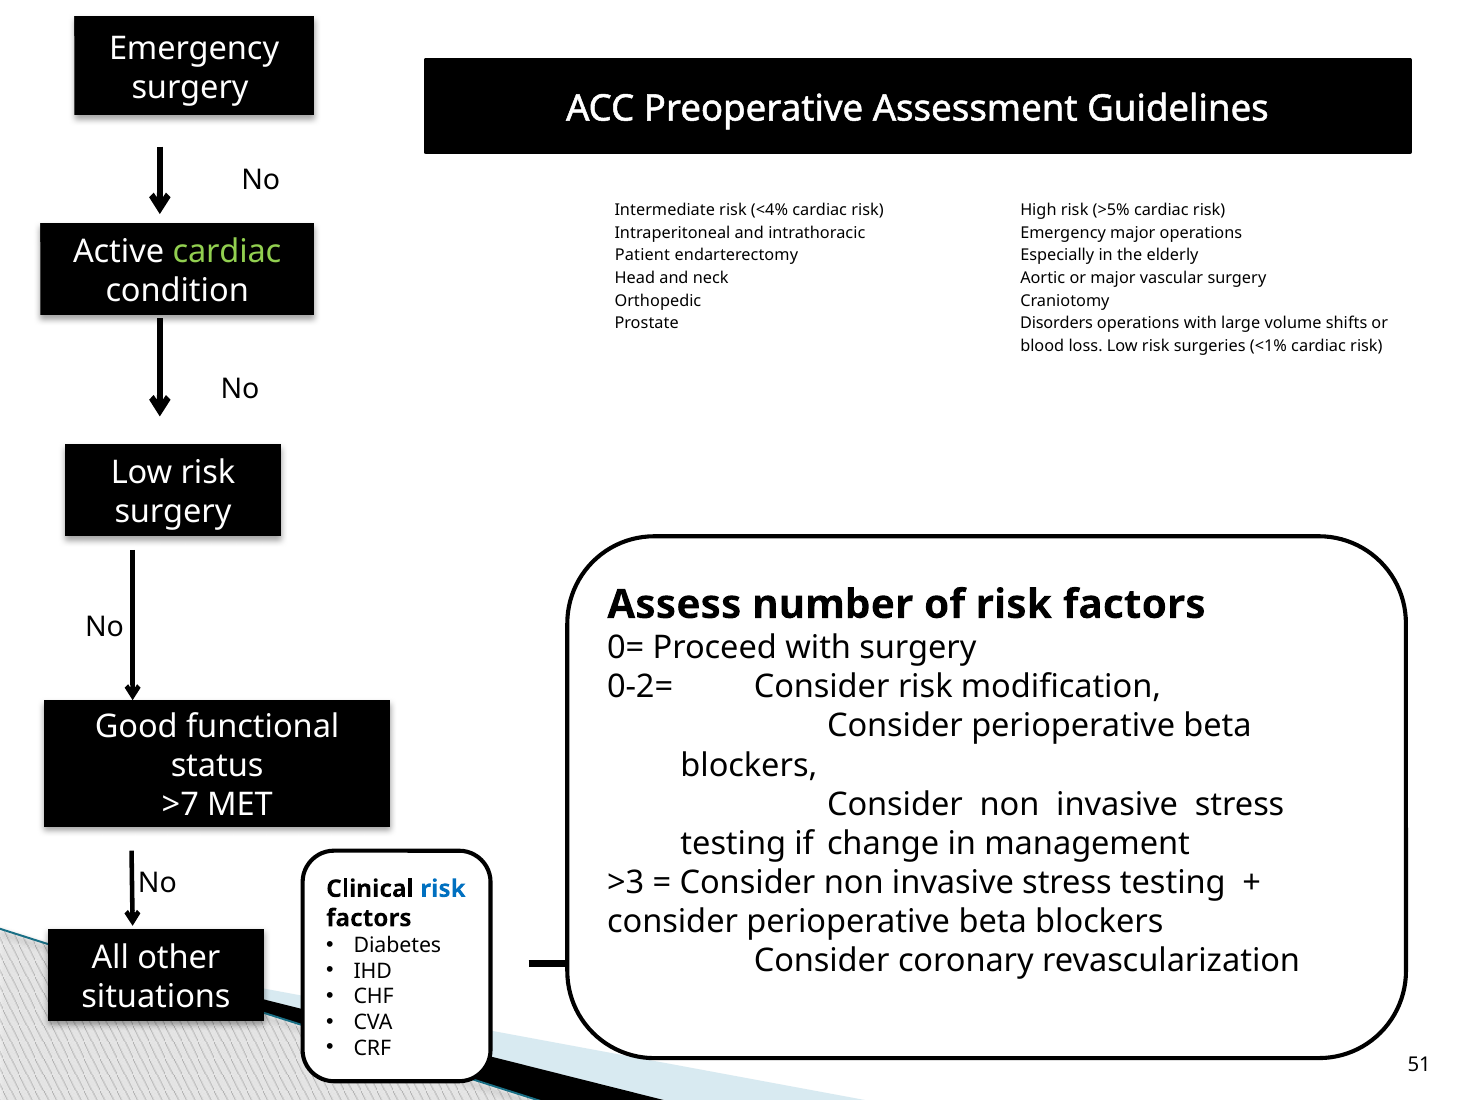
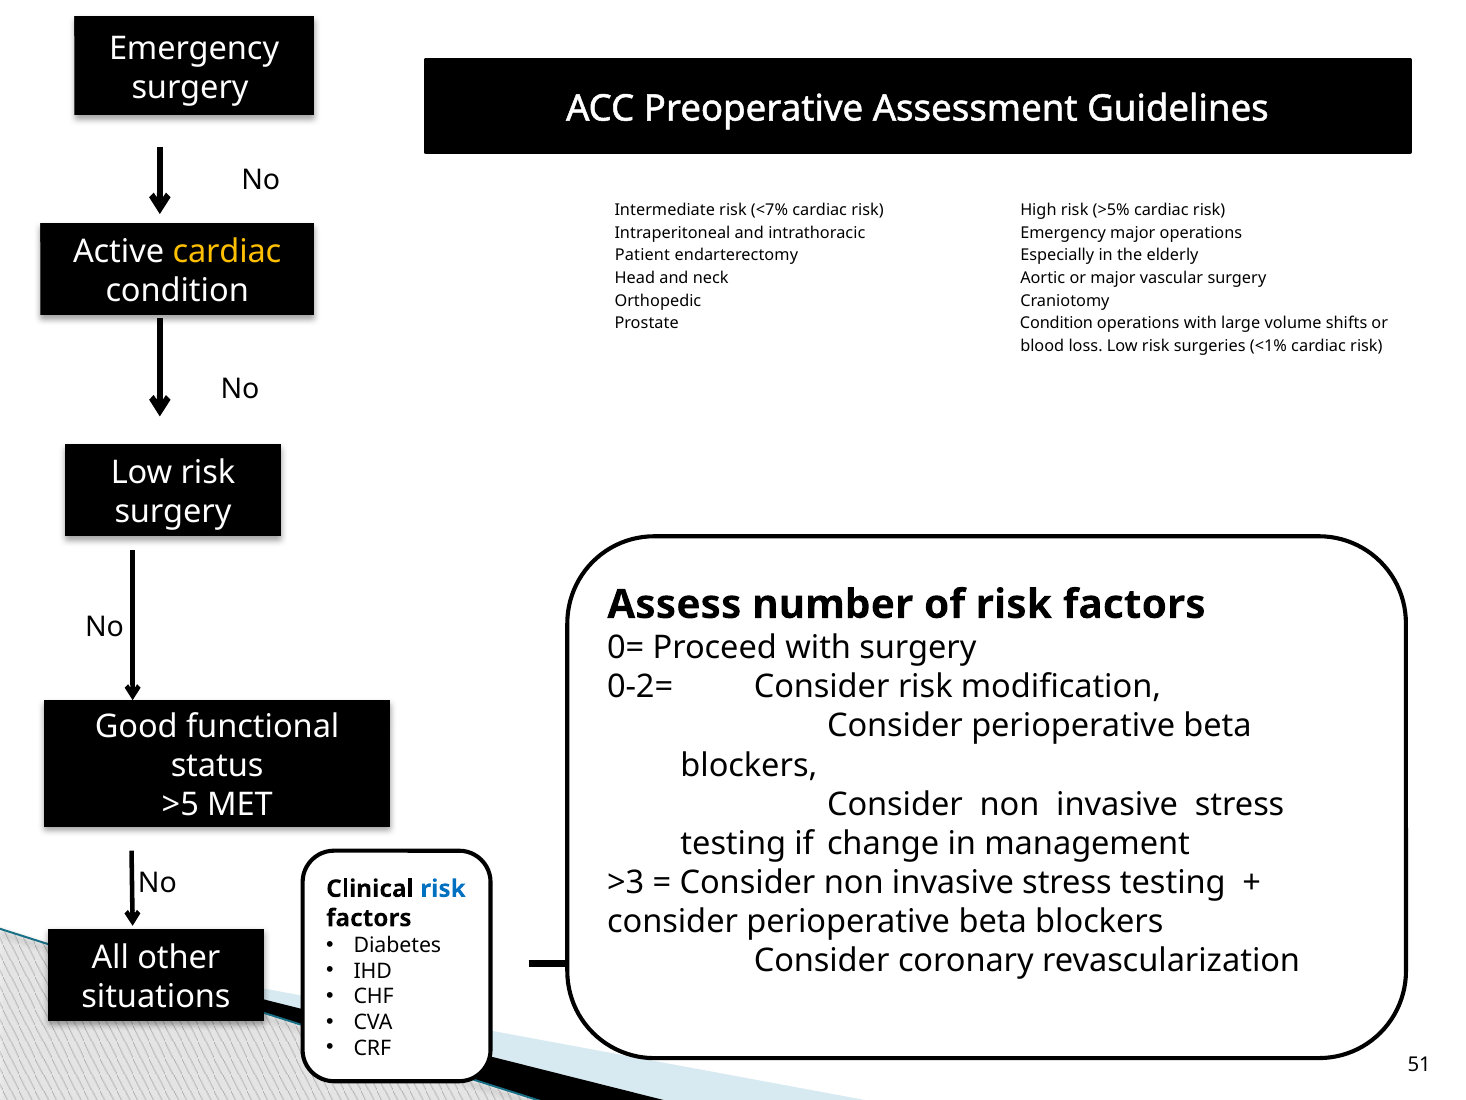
<4%: <4% -> <7% (769, 210)
cardiac colour: light green -> yellow (227, 252)
Disorders: Disorders -> Condition (1057, 323)
>7: >7 -> >5 (180, 805)
